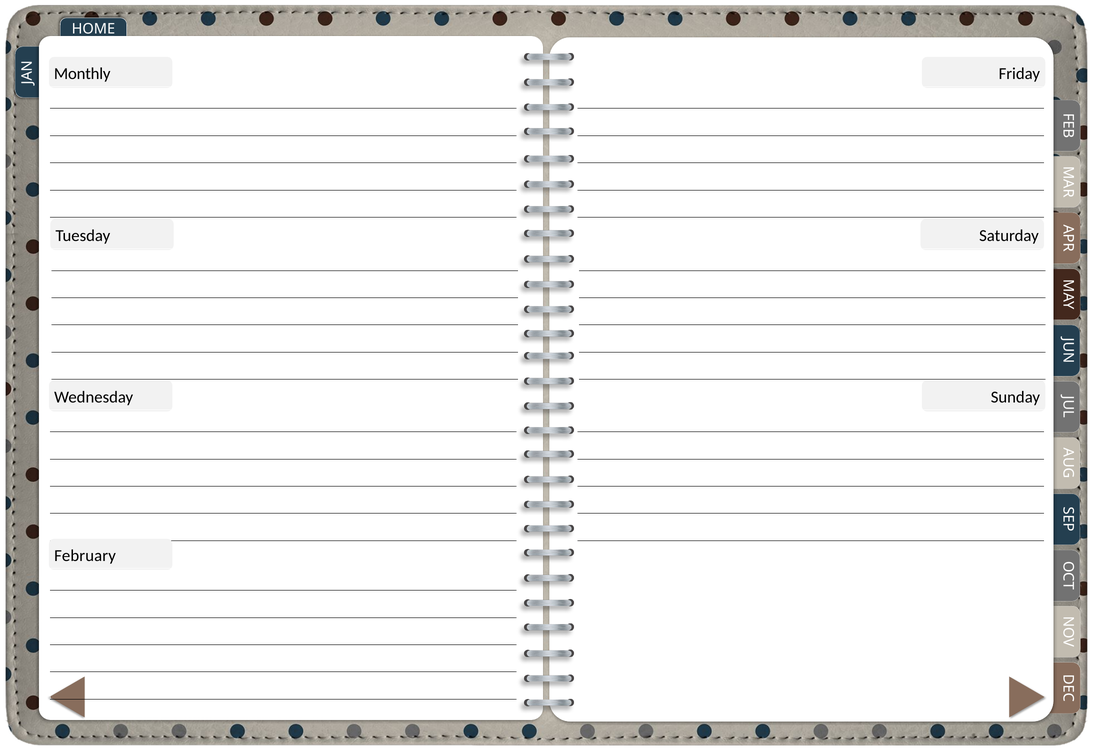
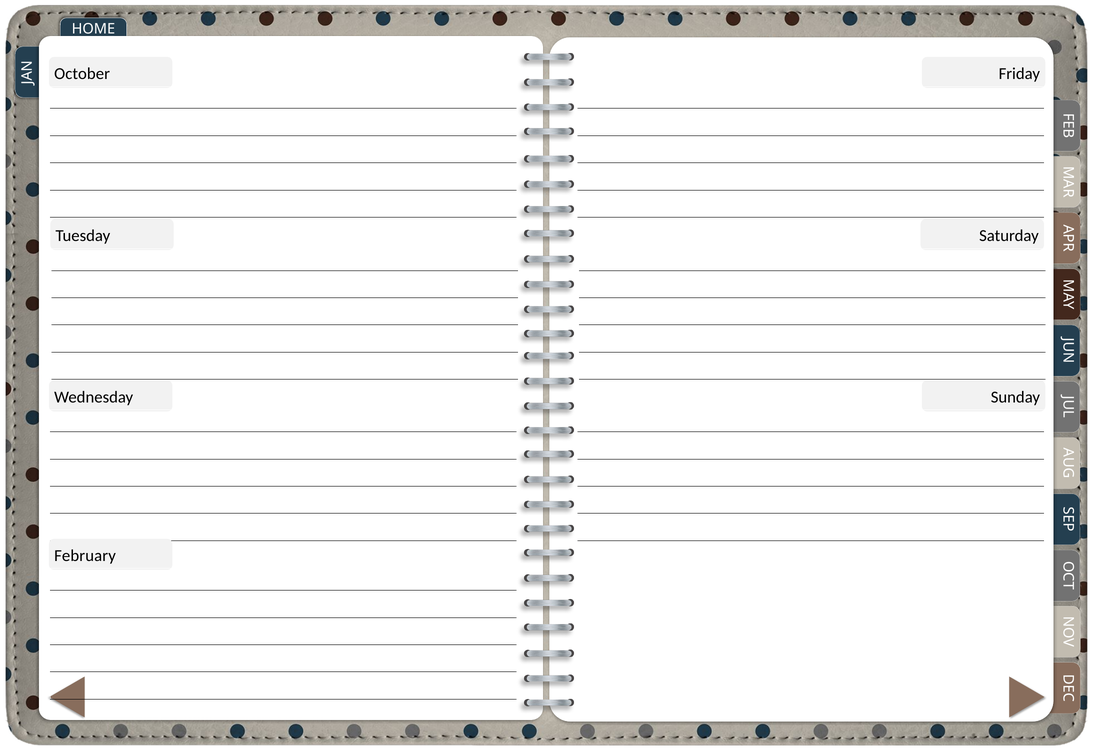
Monthly: Monthly -> October (82, 74)
